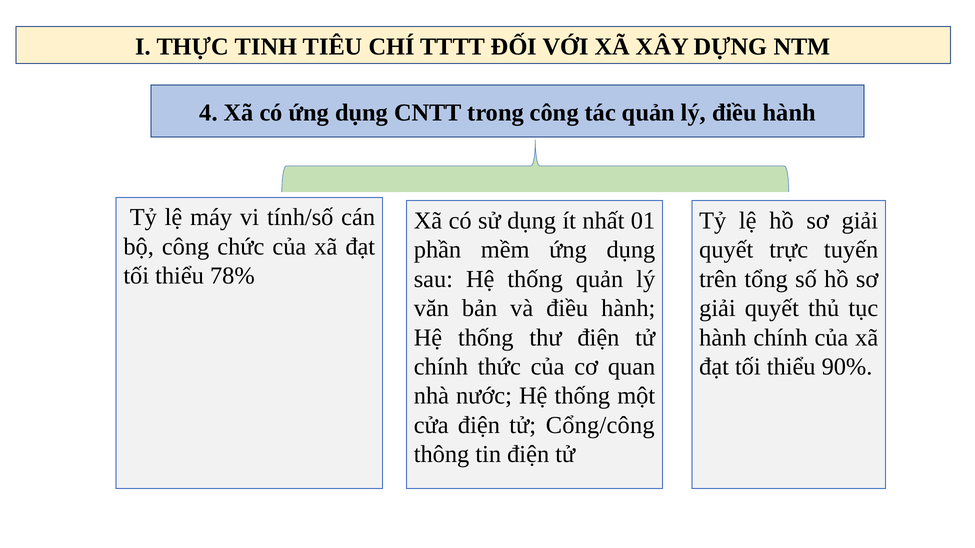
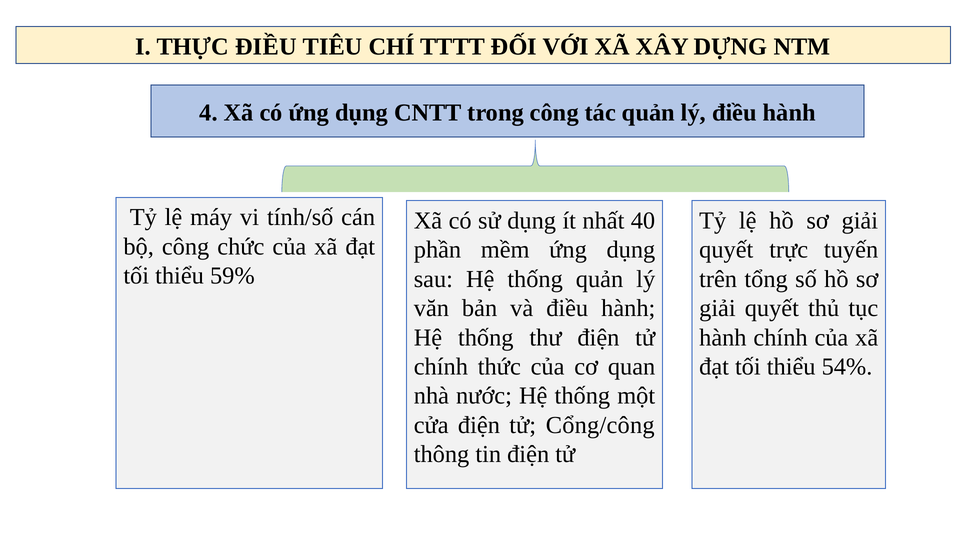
THỰC TINH: TINH -> ĐIỀU (266, 47)
01: 01 -> 40 (643, 221)
78%: 78% -> 59% (232, 276)
90%: 90% -> 54% (847, 367)
